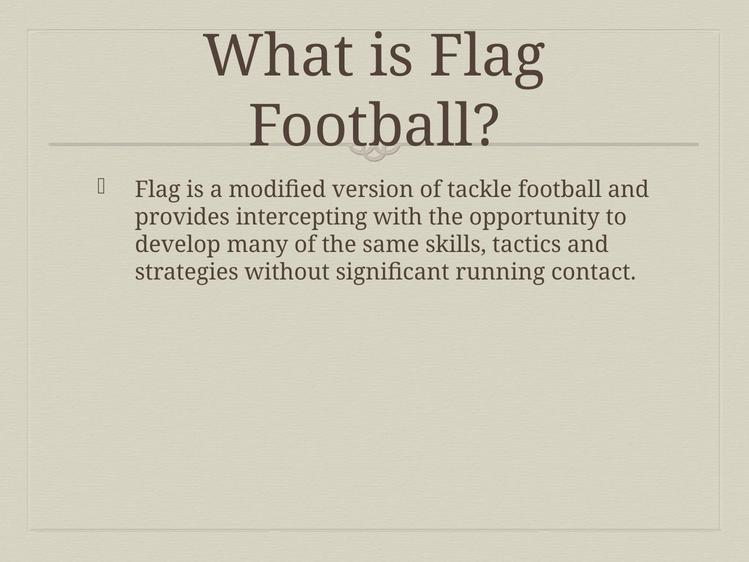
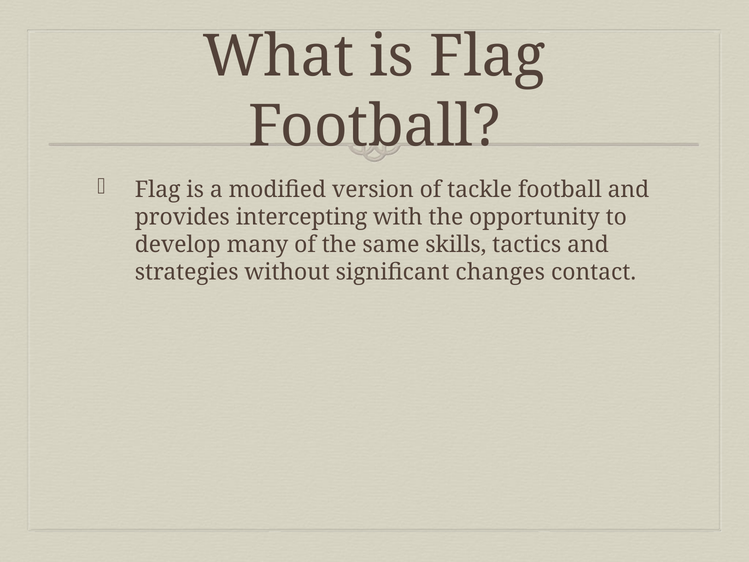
running: running -> changes (500, 272)
